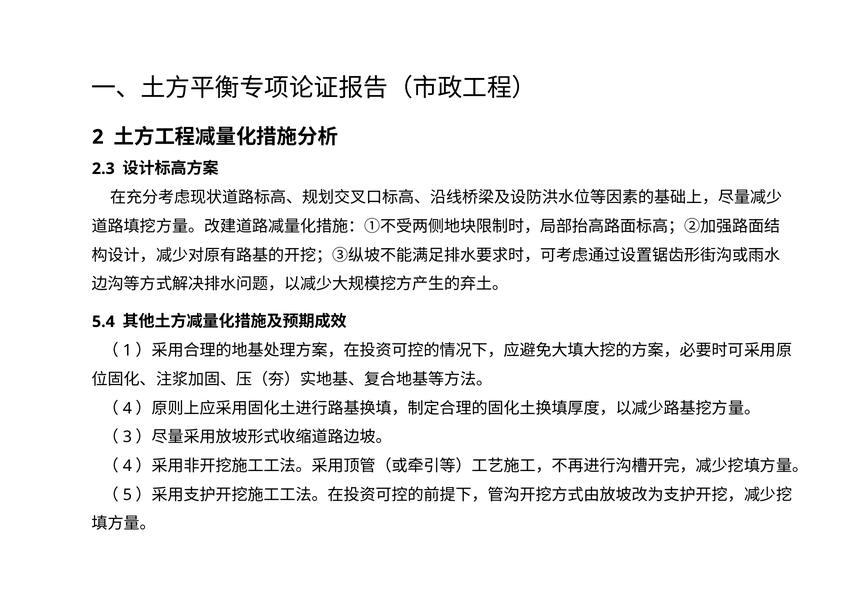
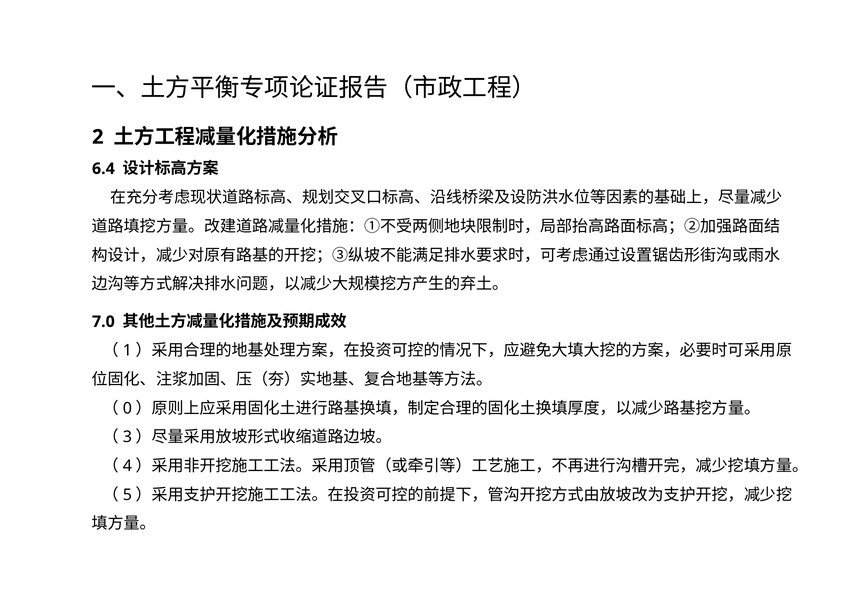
2.3: 2.3 -> 6.4 (103, 169)
5.4: 5.4 -> 7.0 (103, 322)
4: 4 -> 0 (127, 408)
